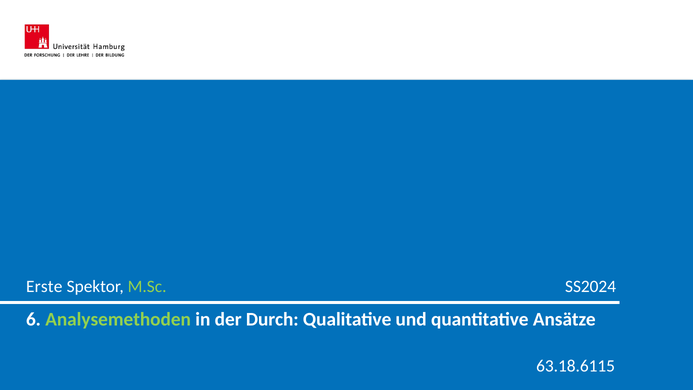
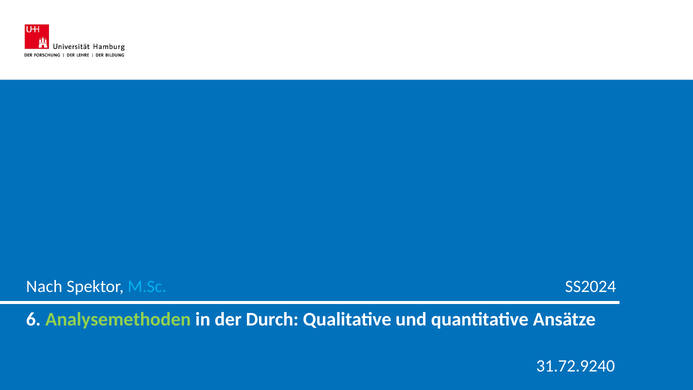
Erste: Erste -> Nach (44, 286)
M.Sc colour: light green -> light blue (147, 286)
63.18.6115: 63.18.6115 -> 31.72.9240 (576, 366)
